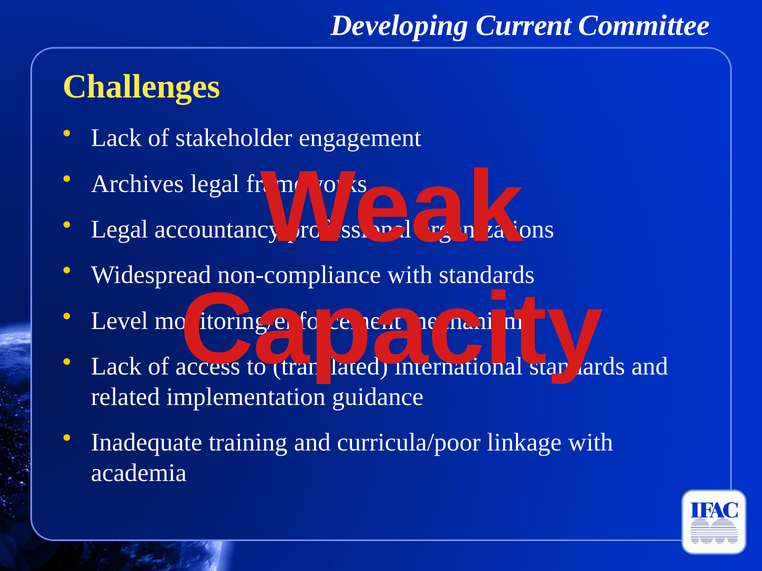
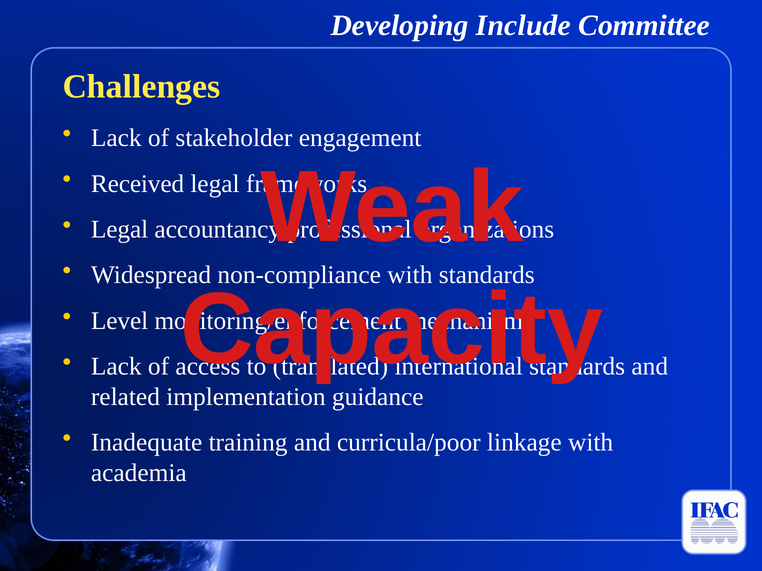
Current: Current -> Include (523, 25)
Archives: Archives -> Received (138, 184)
